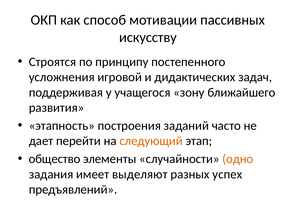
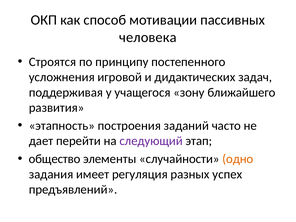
искусству: искусству -> человека (148, 37)
следующий colour: orange -> purple (151, 141)
выделяют: выделяют -> регуляция (140, 174)
